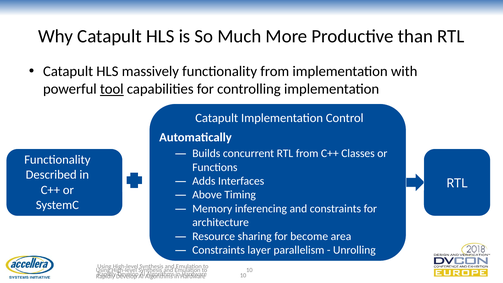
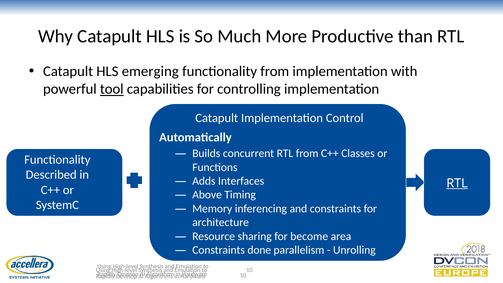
massively: massively -> emerging (150, 71)
RTL underline: none -> present (457, 183)
layer: layer -> done (259, 250)
